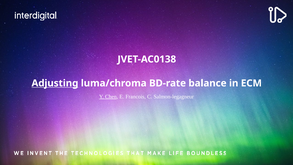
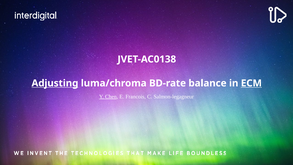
ECM underline: none -> present (251, 83)
